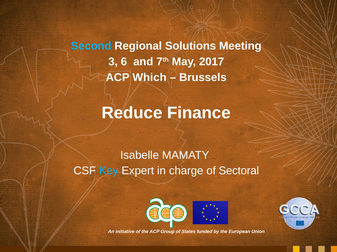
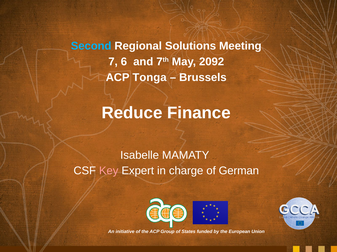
3: 3 -> 7 (113, 62)
2017: 2017 -> 2092 (212, 62)
Which: Which -> Tonga (150, 78)
Key colour: light blue -> pink (109, 171)
Sectoral: Sectoral -> German (239, 171)
